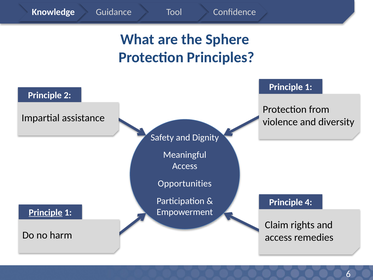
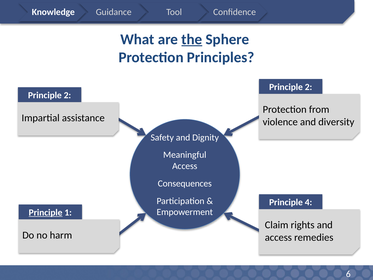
the underline: none -> present (192, 39)
1: 1 -> 2 (309, 87)
Opportunities: Opportunities -> Consequences (185, 183)
